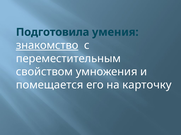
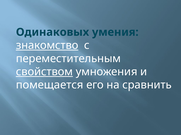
Подготовила: Подготовила -> Одинаковых (53, 32)
свойством underline: none -> present (44, 72)
карточку: карточку -> сравнить (147, 85)
